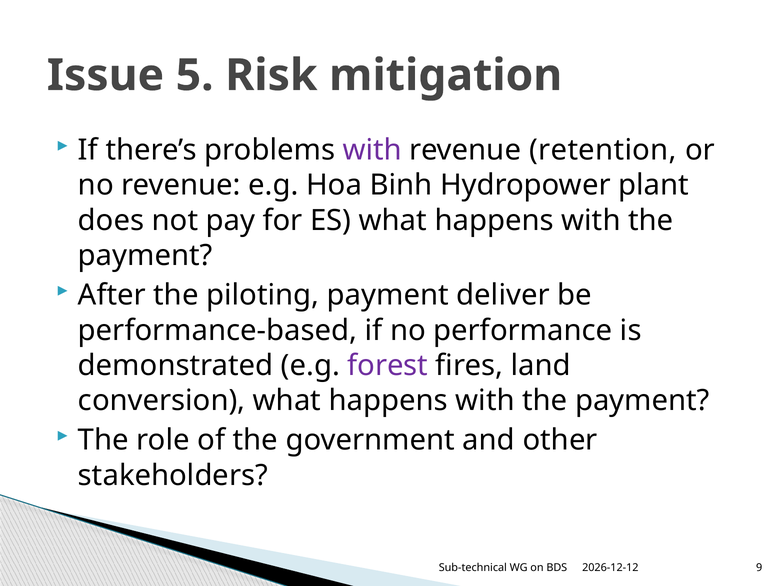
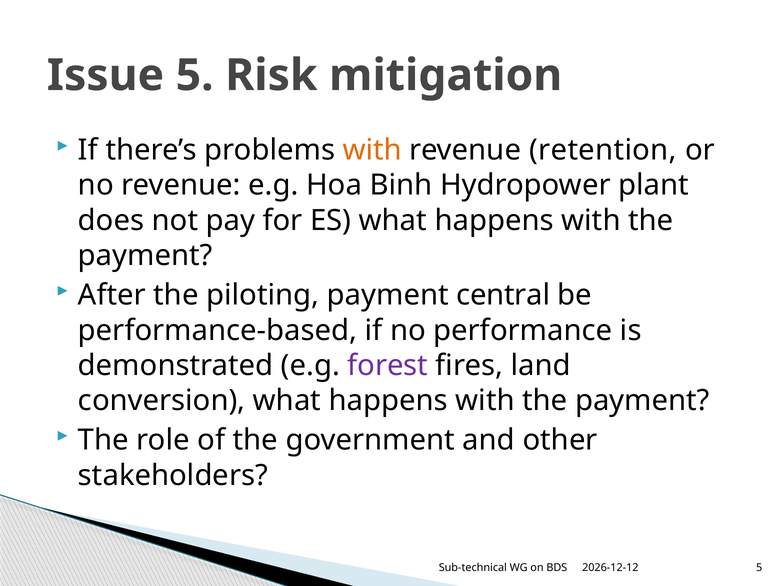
with colour: purple -> orange (372, 150)
deliver: deliver -> central (503, 295)
BDS 9: 9 -> 5 (759, 567)
